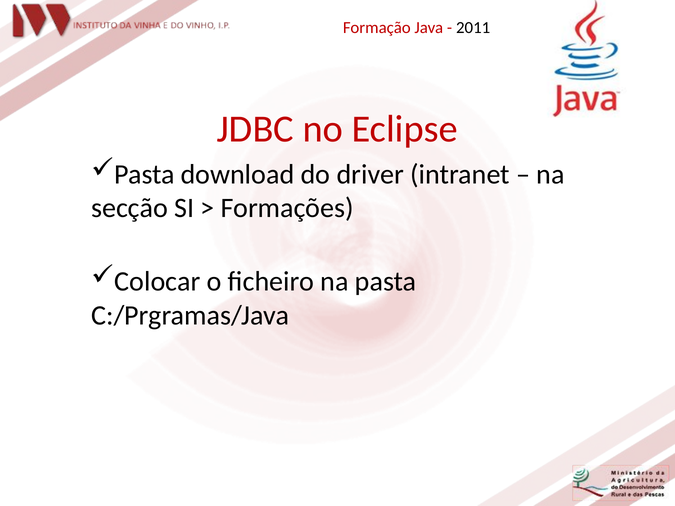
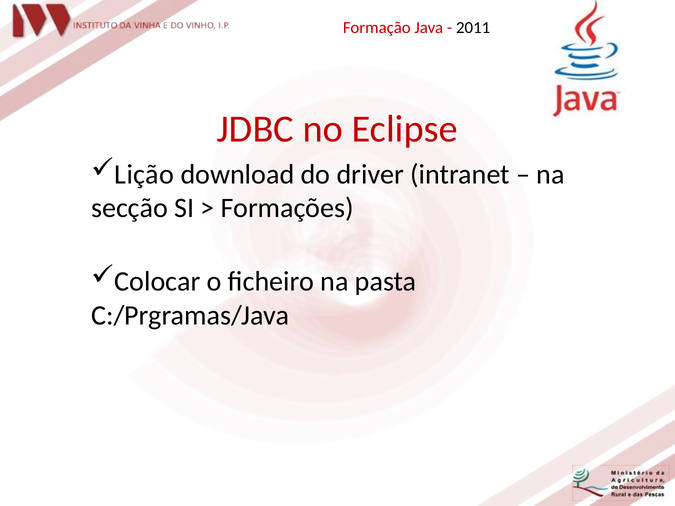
Pasta: Pasta -> Lição (144, 175)
